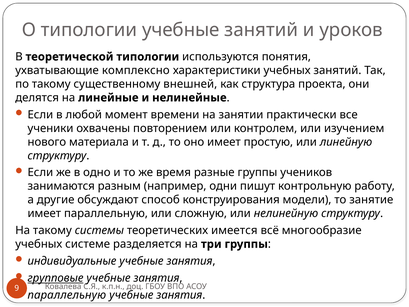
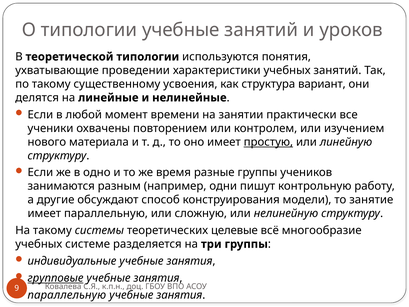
комплексно: комплексно -> проведении (136, 70)
внешней: внешней -> усвоения (190, 84)
проекта: проекта -> вариант (322, 84)
простую underline: none -> present (268, 142)
имеется: имеется -> целевые (234, 230)
